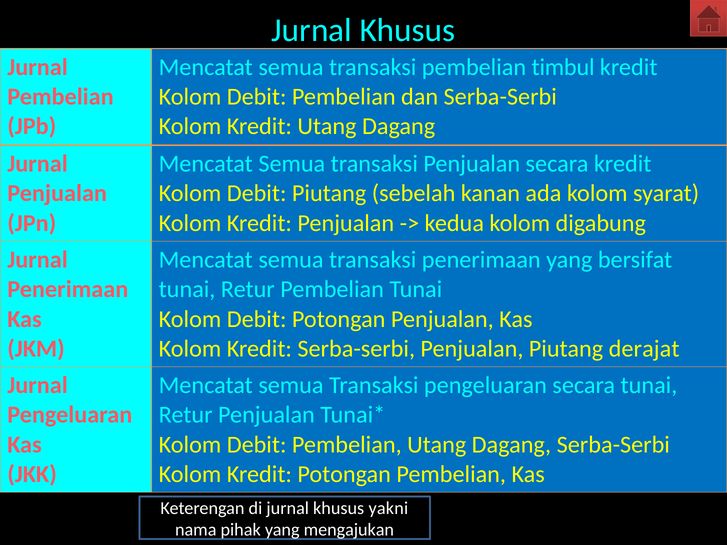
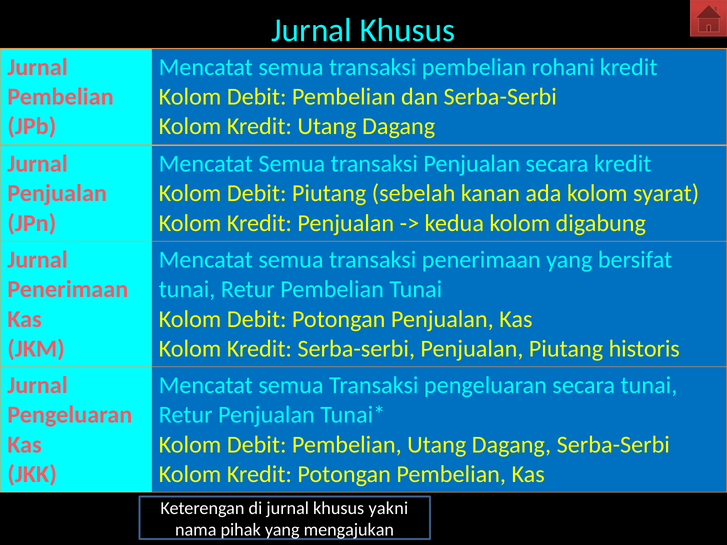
timbul: timbul -> rohani (563, 67)
derajat: derajat -> historis (644, 349)
